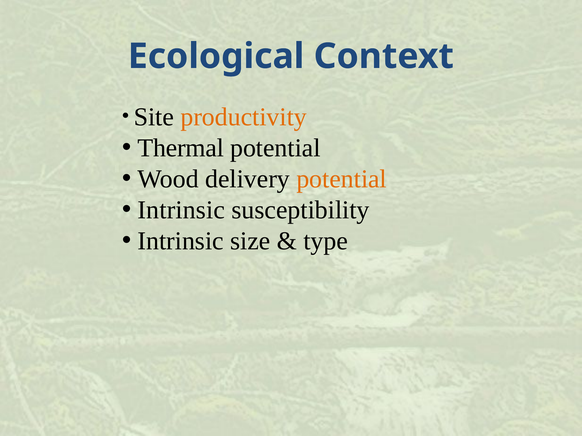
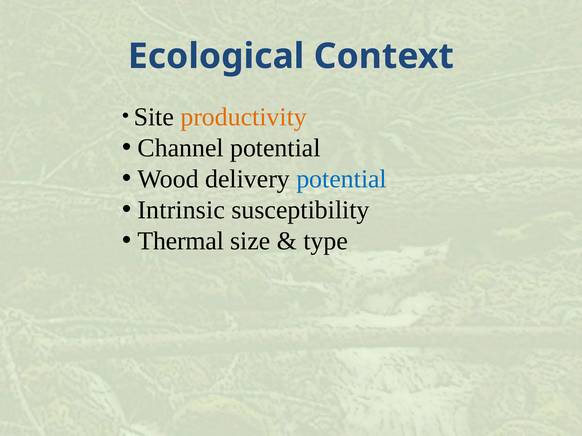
Thermal: Thermal -> Channel (181, 148)
potential colour: orange -> blue (342, 179)
Intrinsic: Intrinsic -> Thermal (181, 241)
